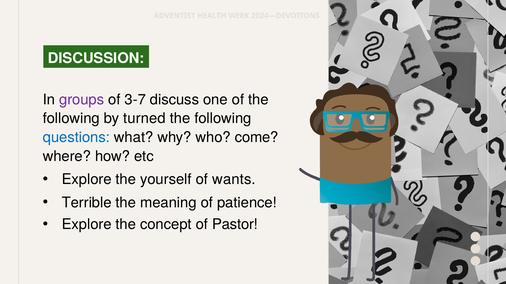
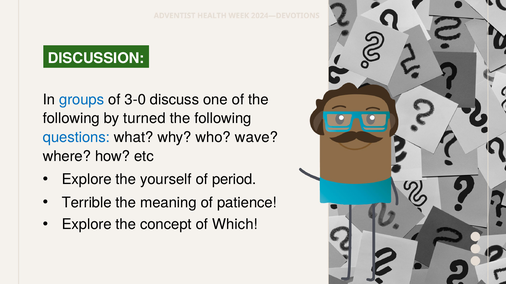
groups colour: purple -> blue (82, 100)
3-7: 3-7 -> 3-0 (135, 100)
come: come -> wave (257, 138)
wants: wants -> period (234, 180)
Pastor: Pastor -> Which (235, 225)
